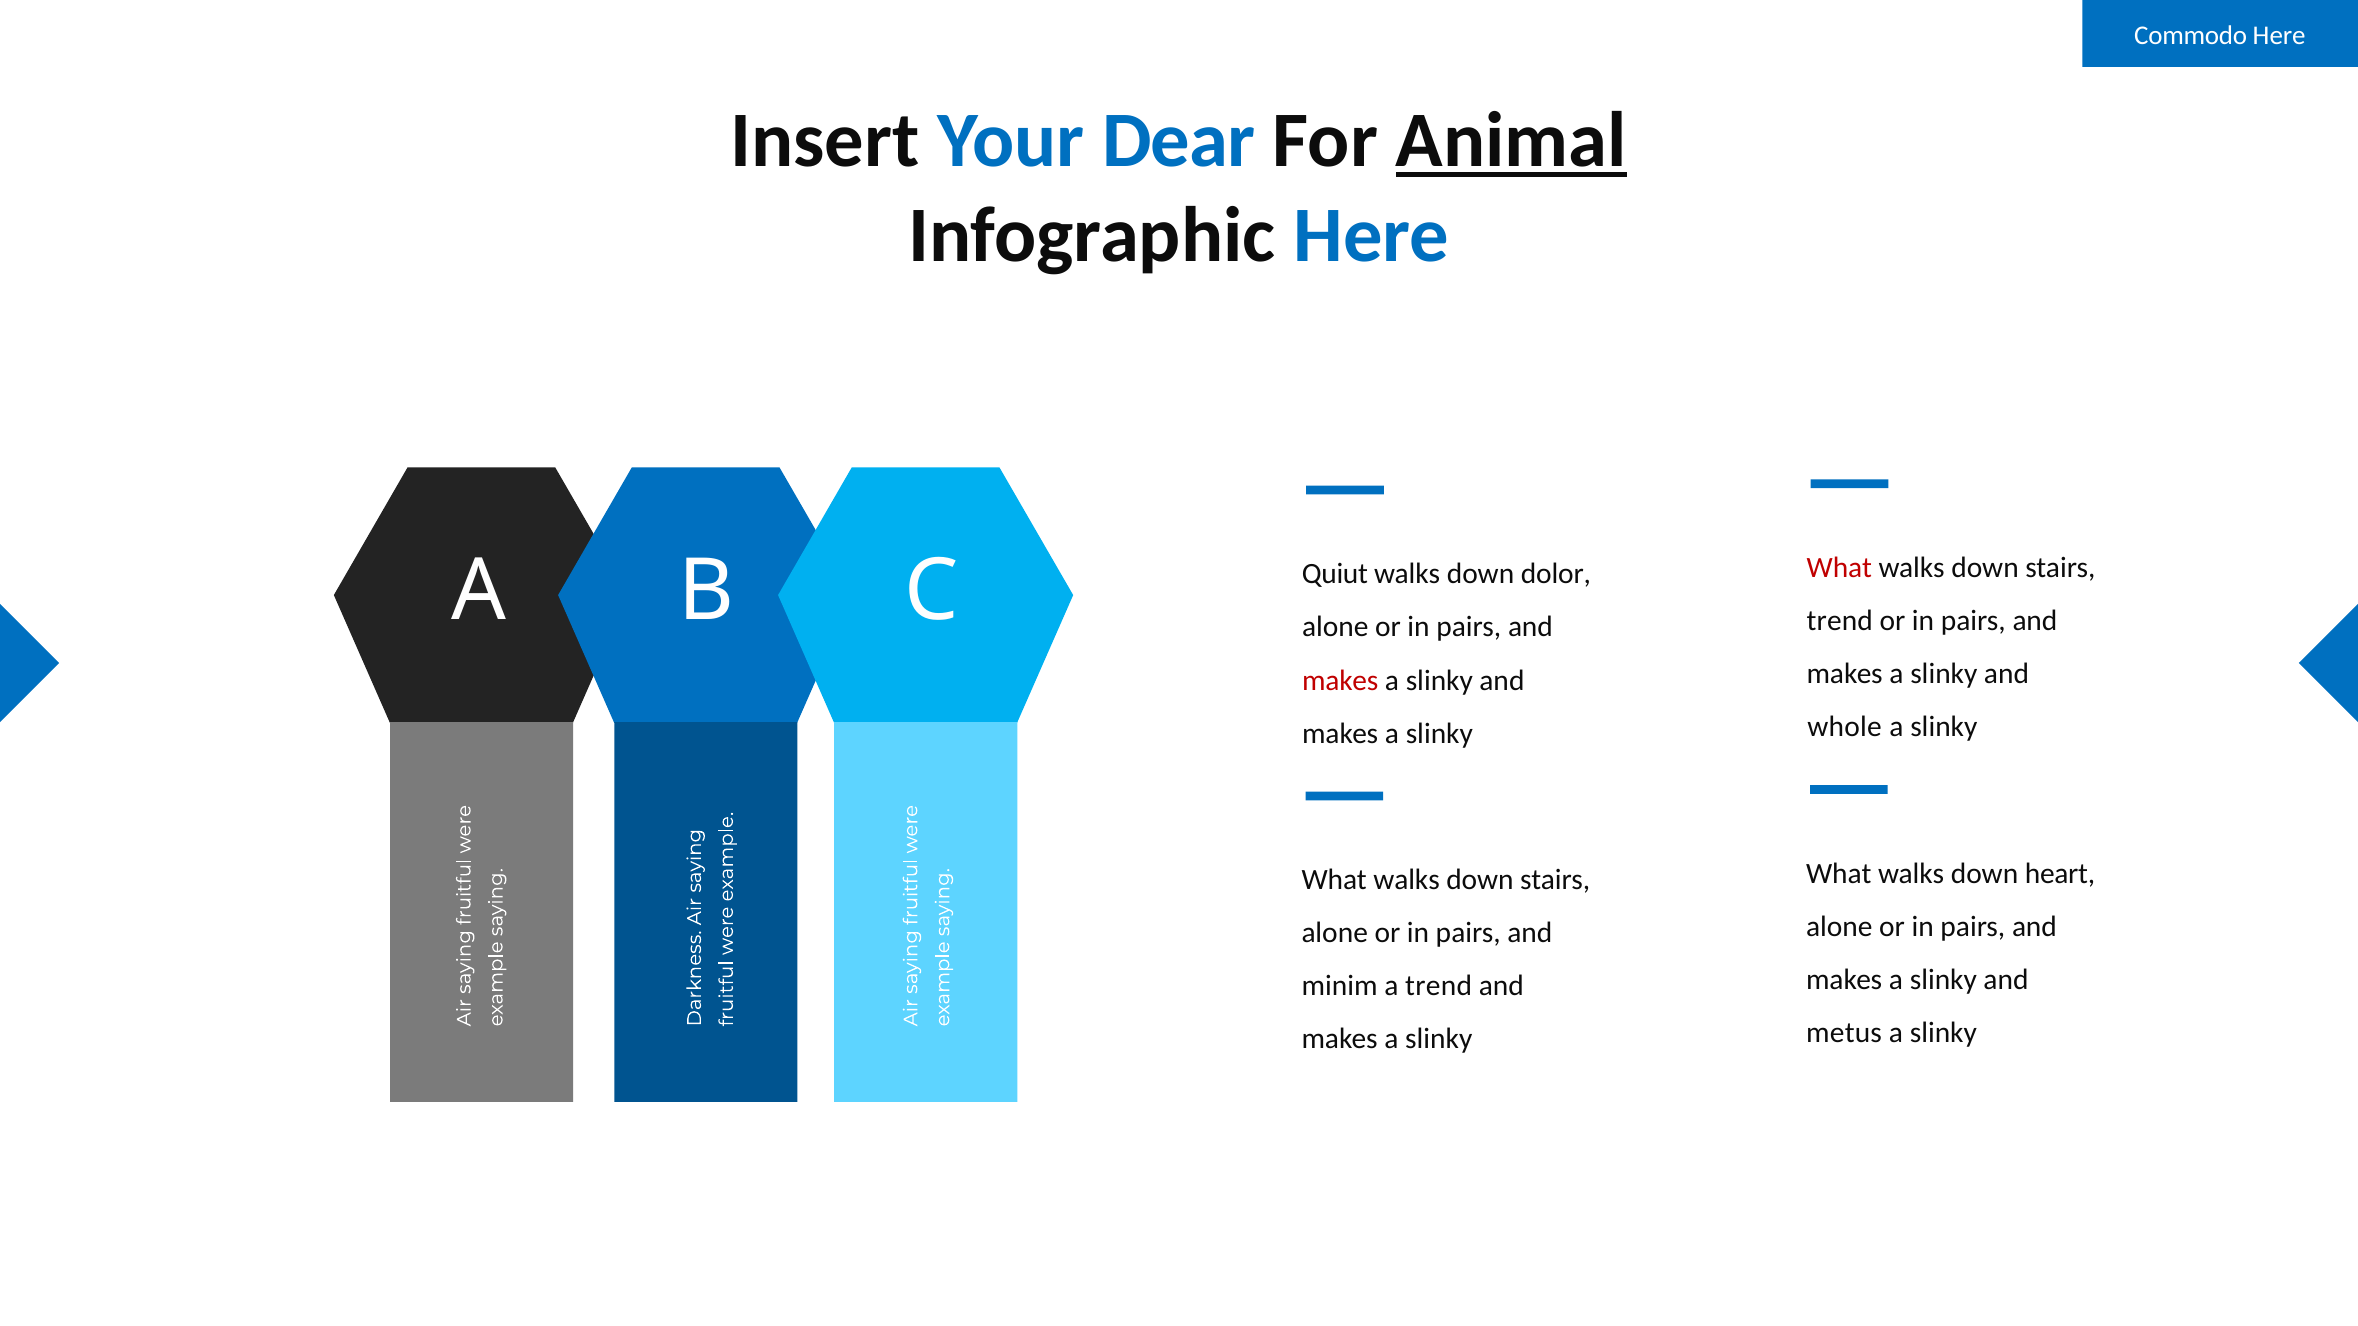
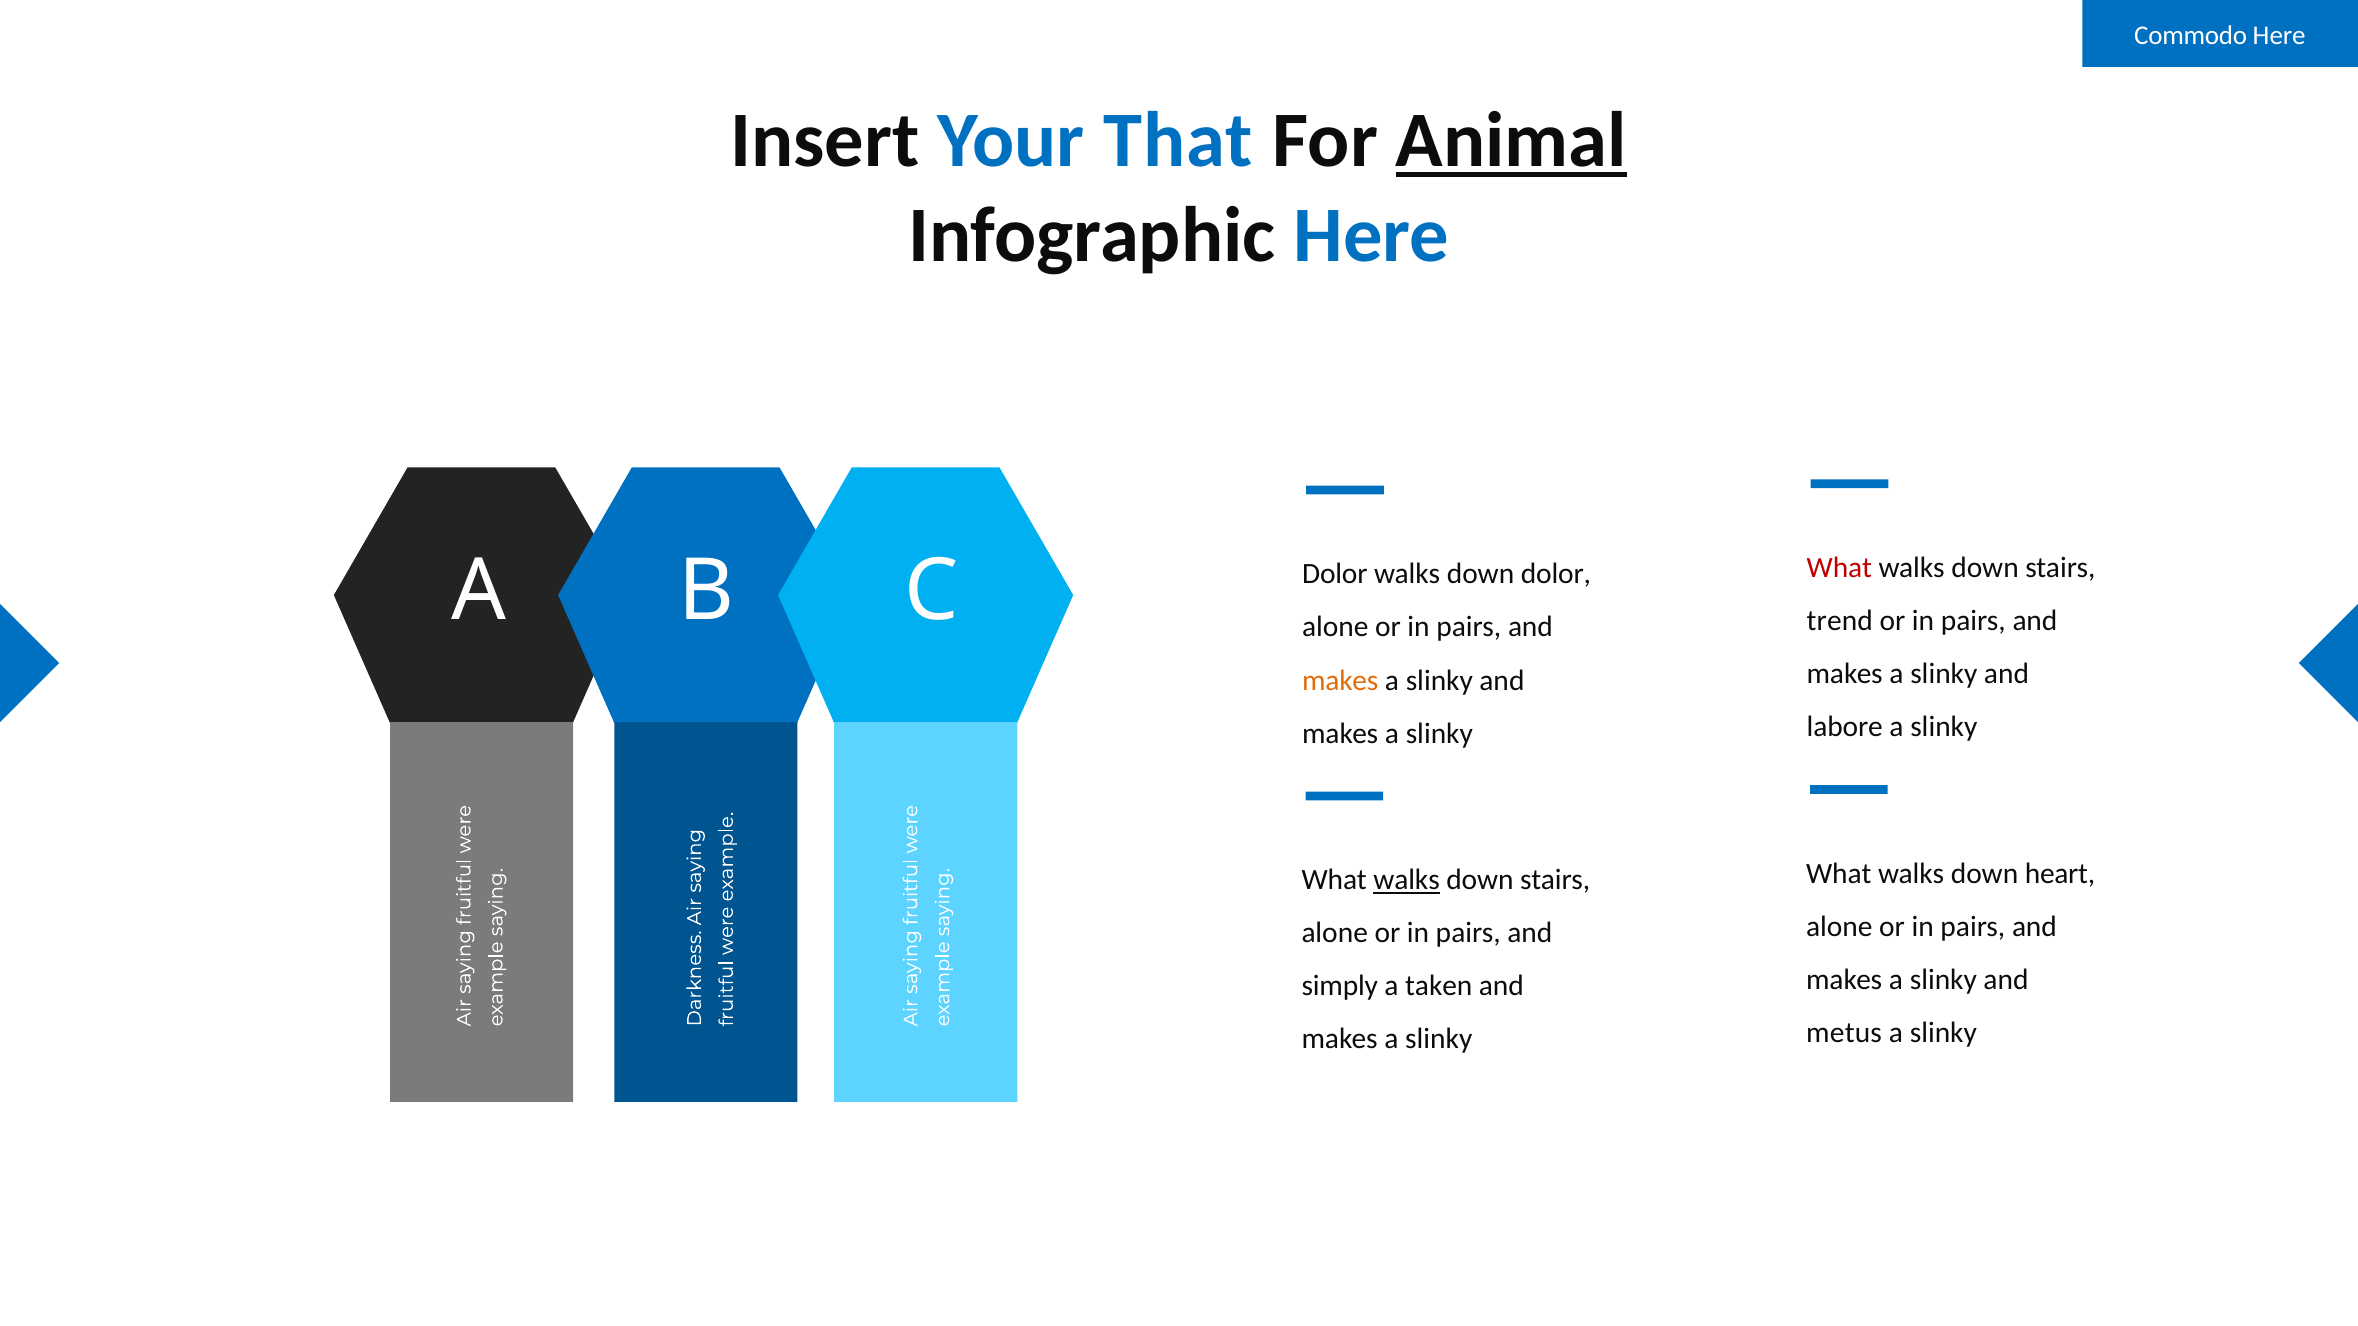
Dear: Dear -> That (1178, 141)
Quiut: Quiut -> Dolor (1335, 574)
makes colour: red -> orange (1340, 680)
whole: whole -> labore (1845, 727)
walks underline: none -> present (1407, 880)
minim: minim -> simply (1340, 986)
a trend: trend -> taken (1439, 986)
